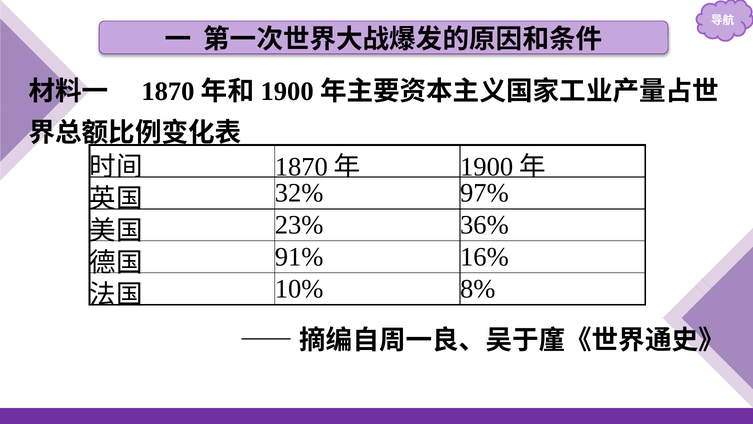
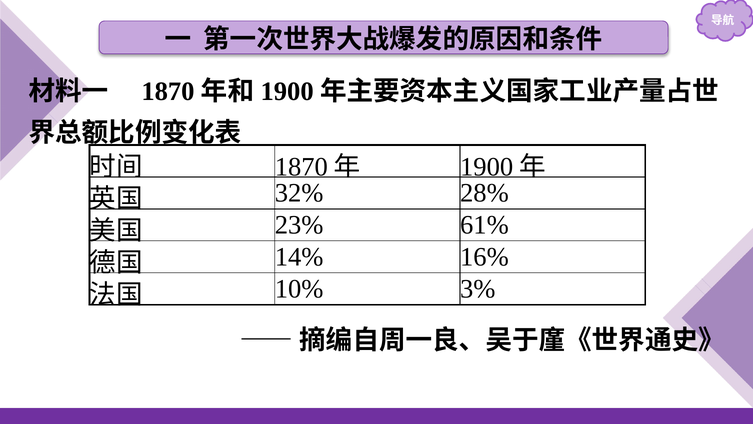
97%: 97% -> 28% (484, 193)
36%: 36% -> 61% (484, 225)
91%: 91% -> 14% (299, 257)
8%: 8% -> 3% (478, 289)
